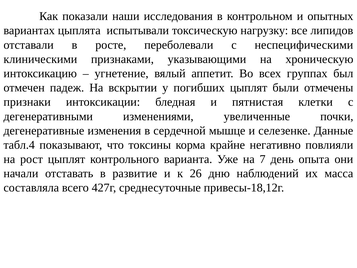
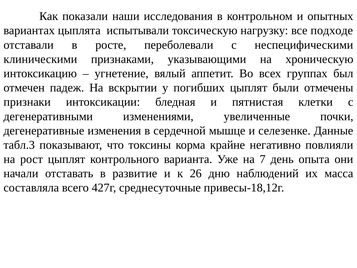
липидов: липидов -> подходе (332, 31)
табл.4: табл.4 -> табл.3 (19, 145)
